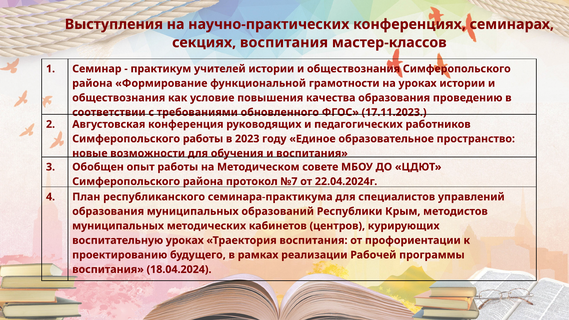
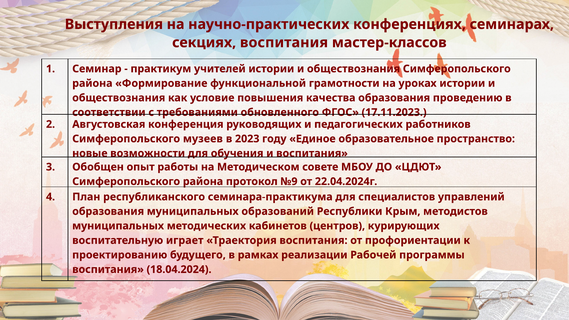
Симферопольского работы: работы -> музеев (203, 139)
№7: №7 -> №9 (289, 182)
воспитательную уроках: уроках -> играет (185, 240)
